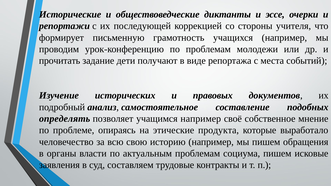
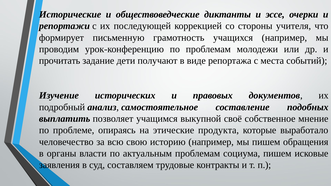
определять: определять -> выплатить (65, 119)
учащимся например: например -> выкупной (201, 119)
